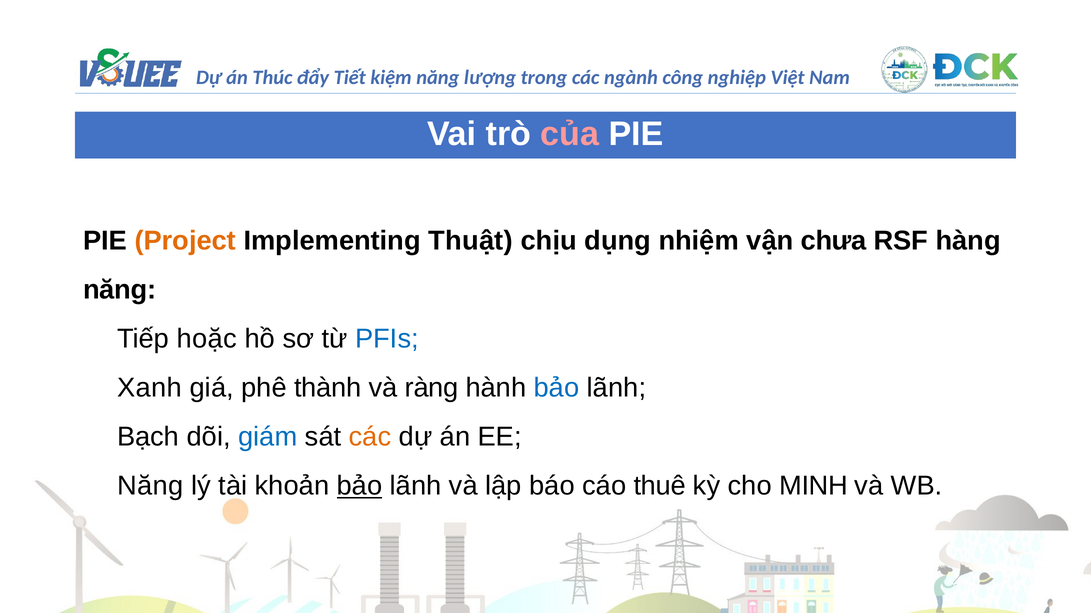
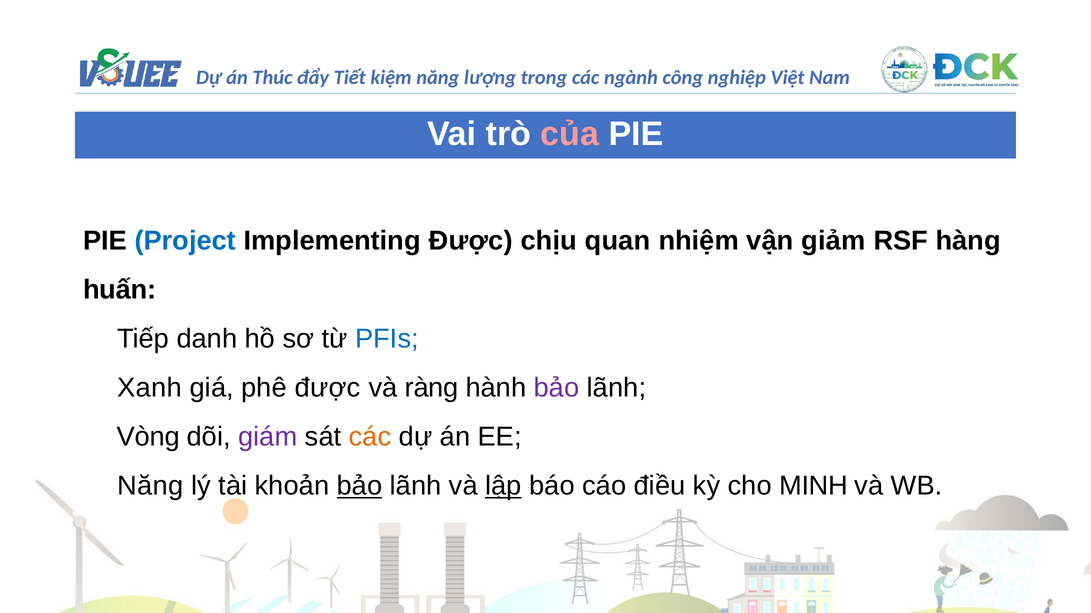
Project colour: orange -> blue (185, 241)
Implementing Thuật: Thuật -> Được (471, 241)
dụng: dụng -> quan (618, 241)
chưa: chưa -> giảm (833, 241)
năng: năng -> huấn (120, 290)
hoặc: hoặc -> danh (207, 339)
phê thành: thành -> được (328, 388)
bảo colour: blue -> purple (557, 388)
Bạch: Bạch -> Vòng (148, 437)
giám colour: blue -> purple (268, 437)
lập underline: none -> present (503, 486)
thuê: thuê -> điều (660, 486)
